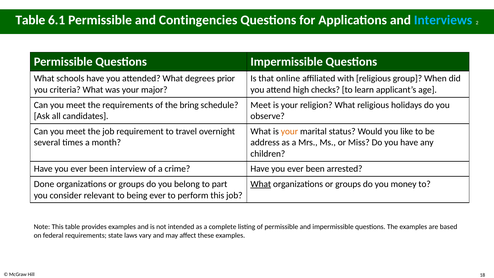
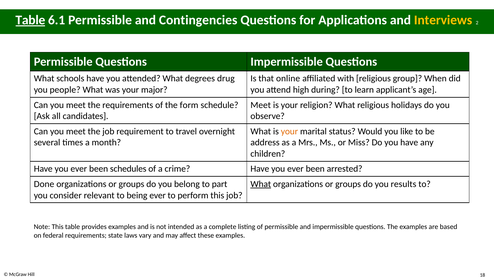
Table underline: none -> present (30, 20)
Interviews colour: light blue -> yellow (443, 20)
prior: prior -> drug (226, 79)
criteria: criteria -> people (65, 90)
checks: checks -> during (325, 90)
bring: bring -> form (189, 105)
interview: interview -> schedules (128, 169)
money: money -> results (404, 184)
